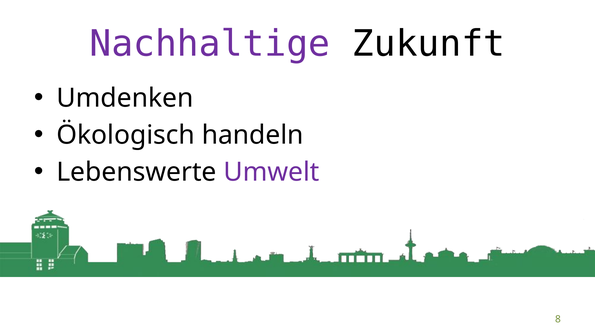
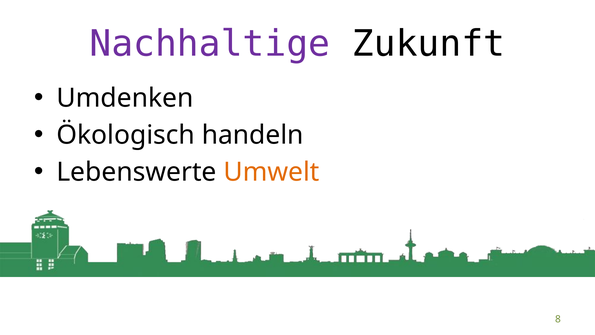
Umwelt colour: purple -> orange (271, 172)
